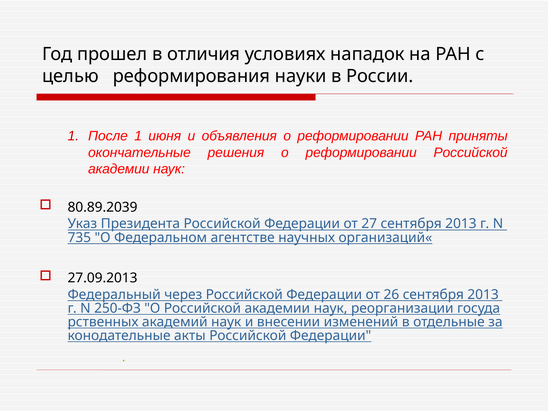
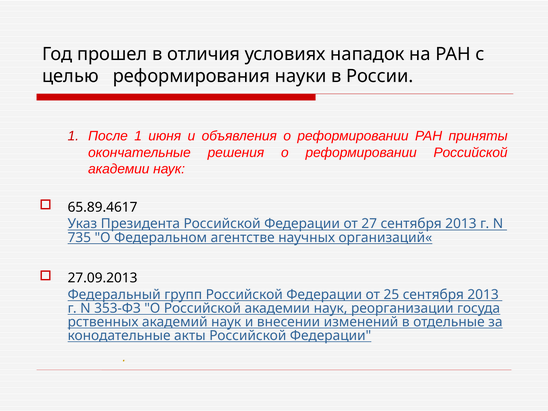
80.89.2039: 80.89.2039 -> 65.89.4617 (103, 207)
через: через -> групп (183, 295)
26: 26 -> 25 (391, 295)
250-ФЗ: 250-ФЗ -> 353-ФЗ (117, 308)
